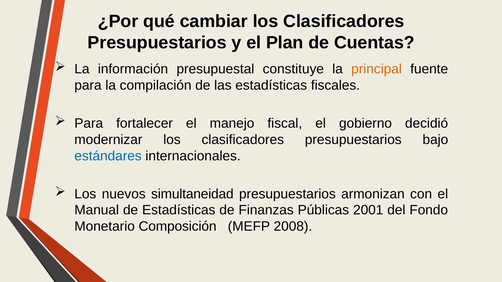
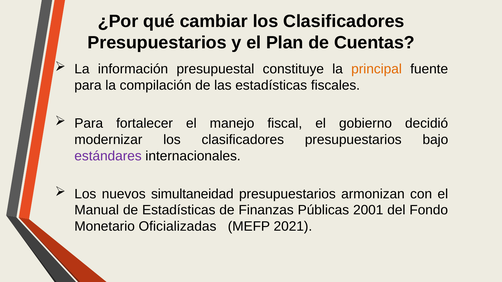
estándares colour: blue -> purple (108, 156)
Composición: Composición -> Oficializadas (178, 227)
2008: 2008 -> 2021 (293, 227)
